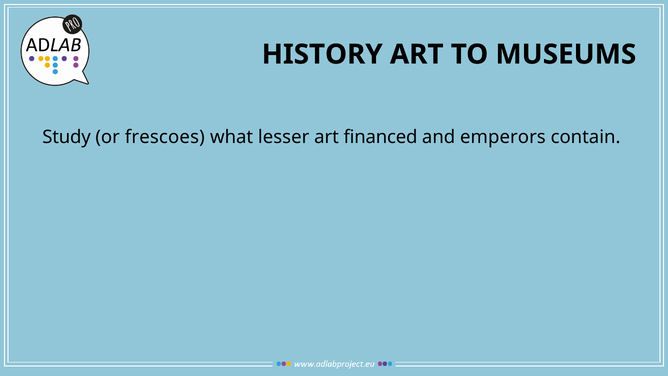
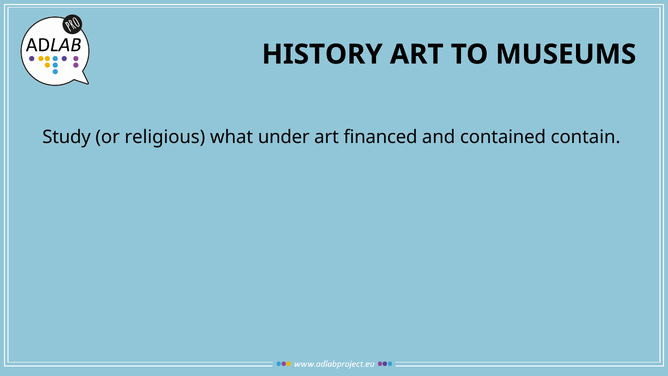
frescoes: frescoes -> religious (165, 137)
lesser: lesser -> under (284, 137)
emperors: emperors -> contained (503, 137)
